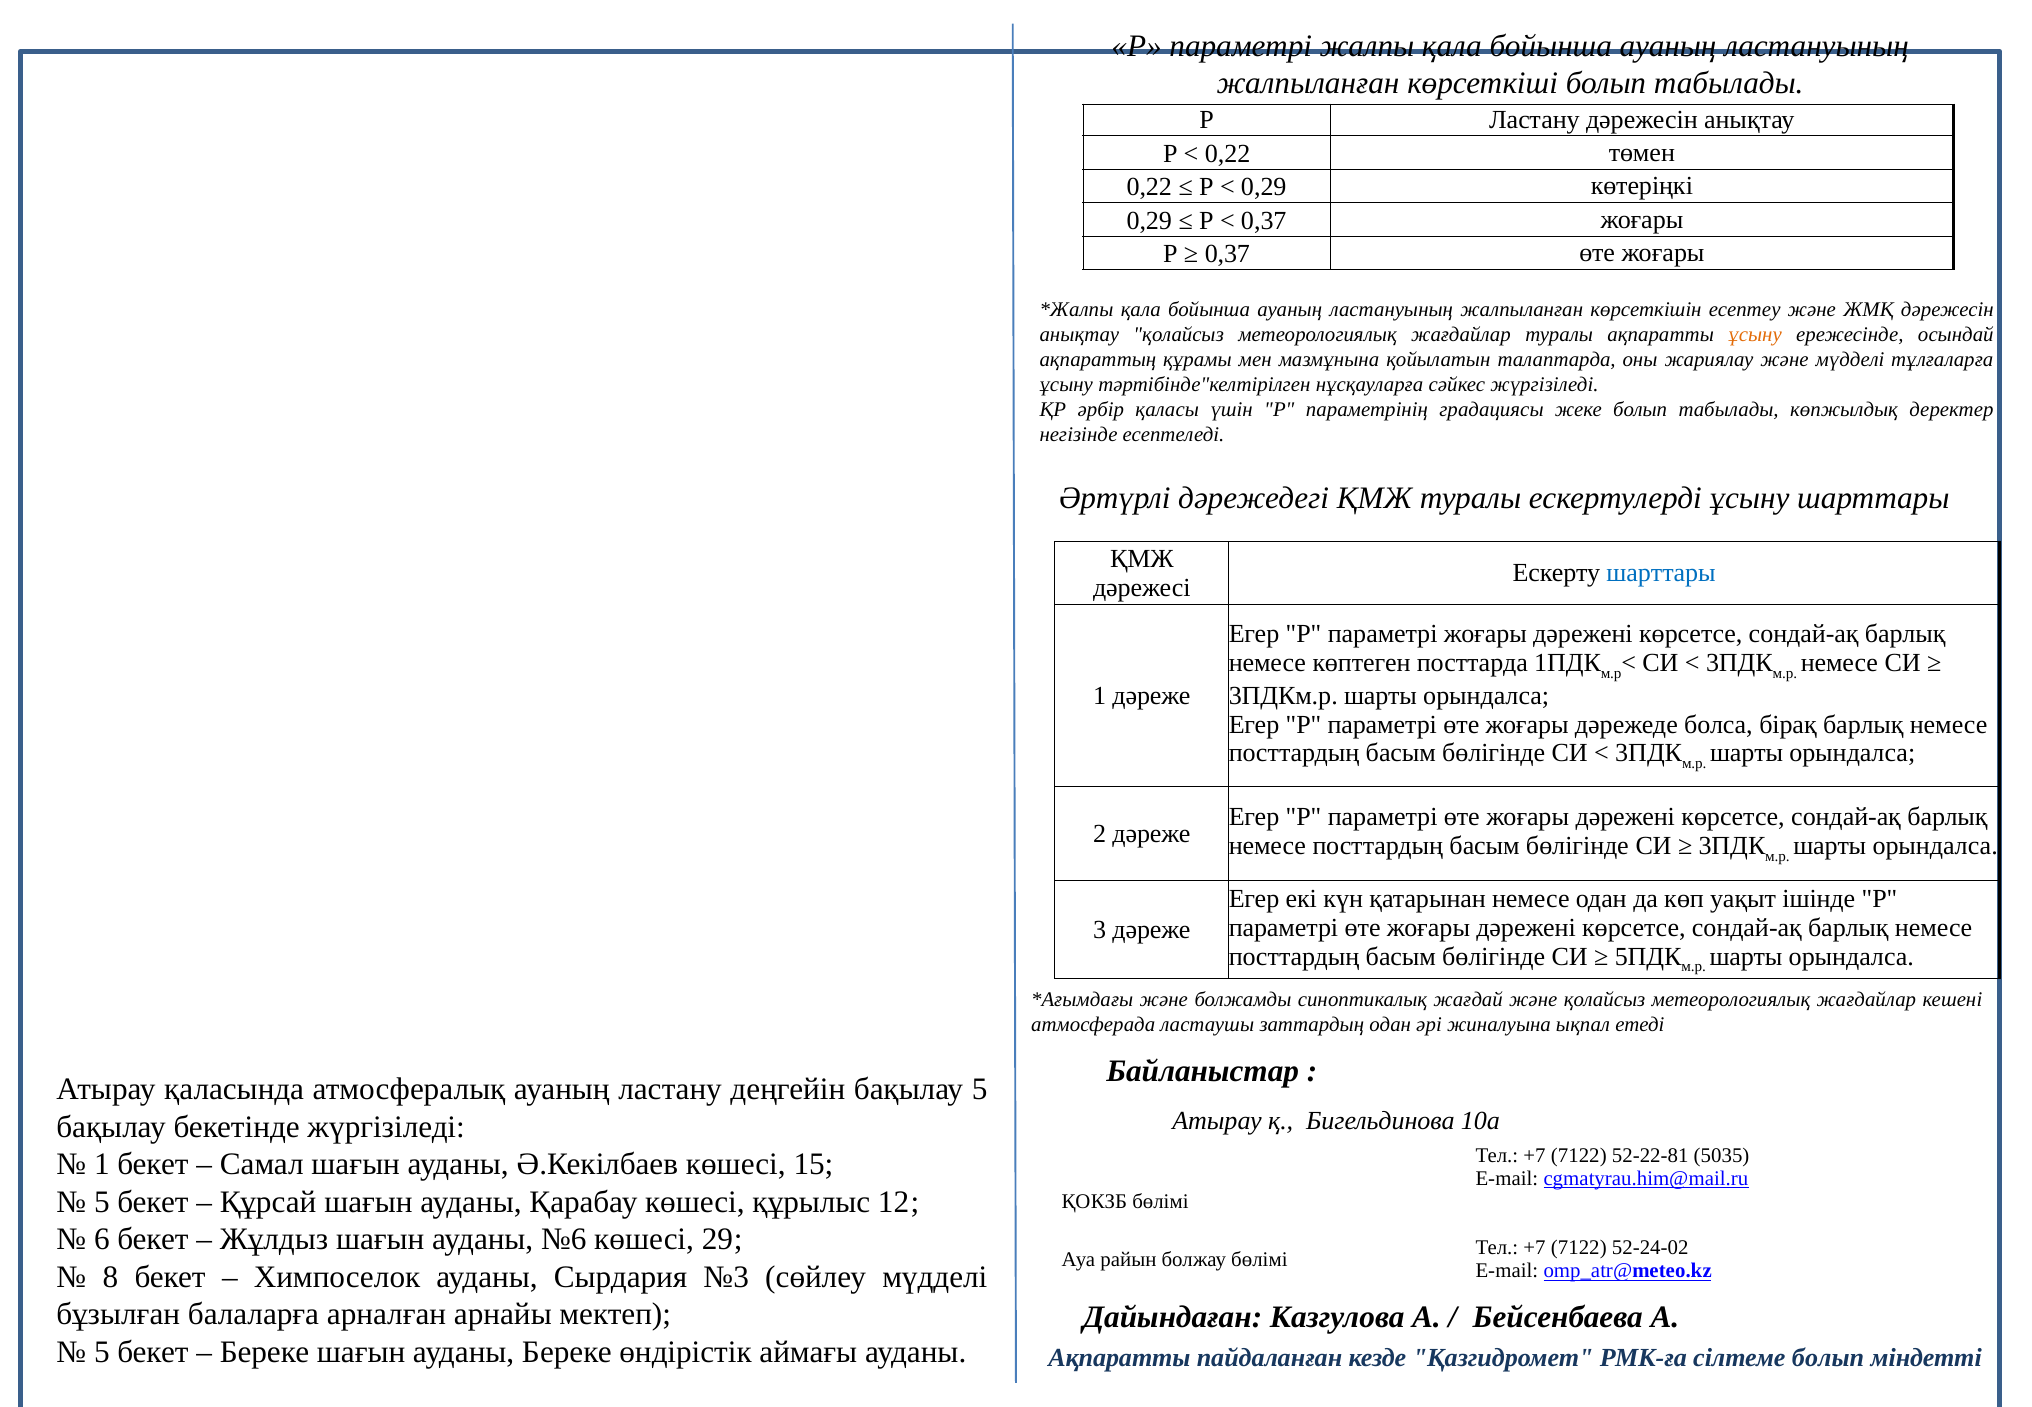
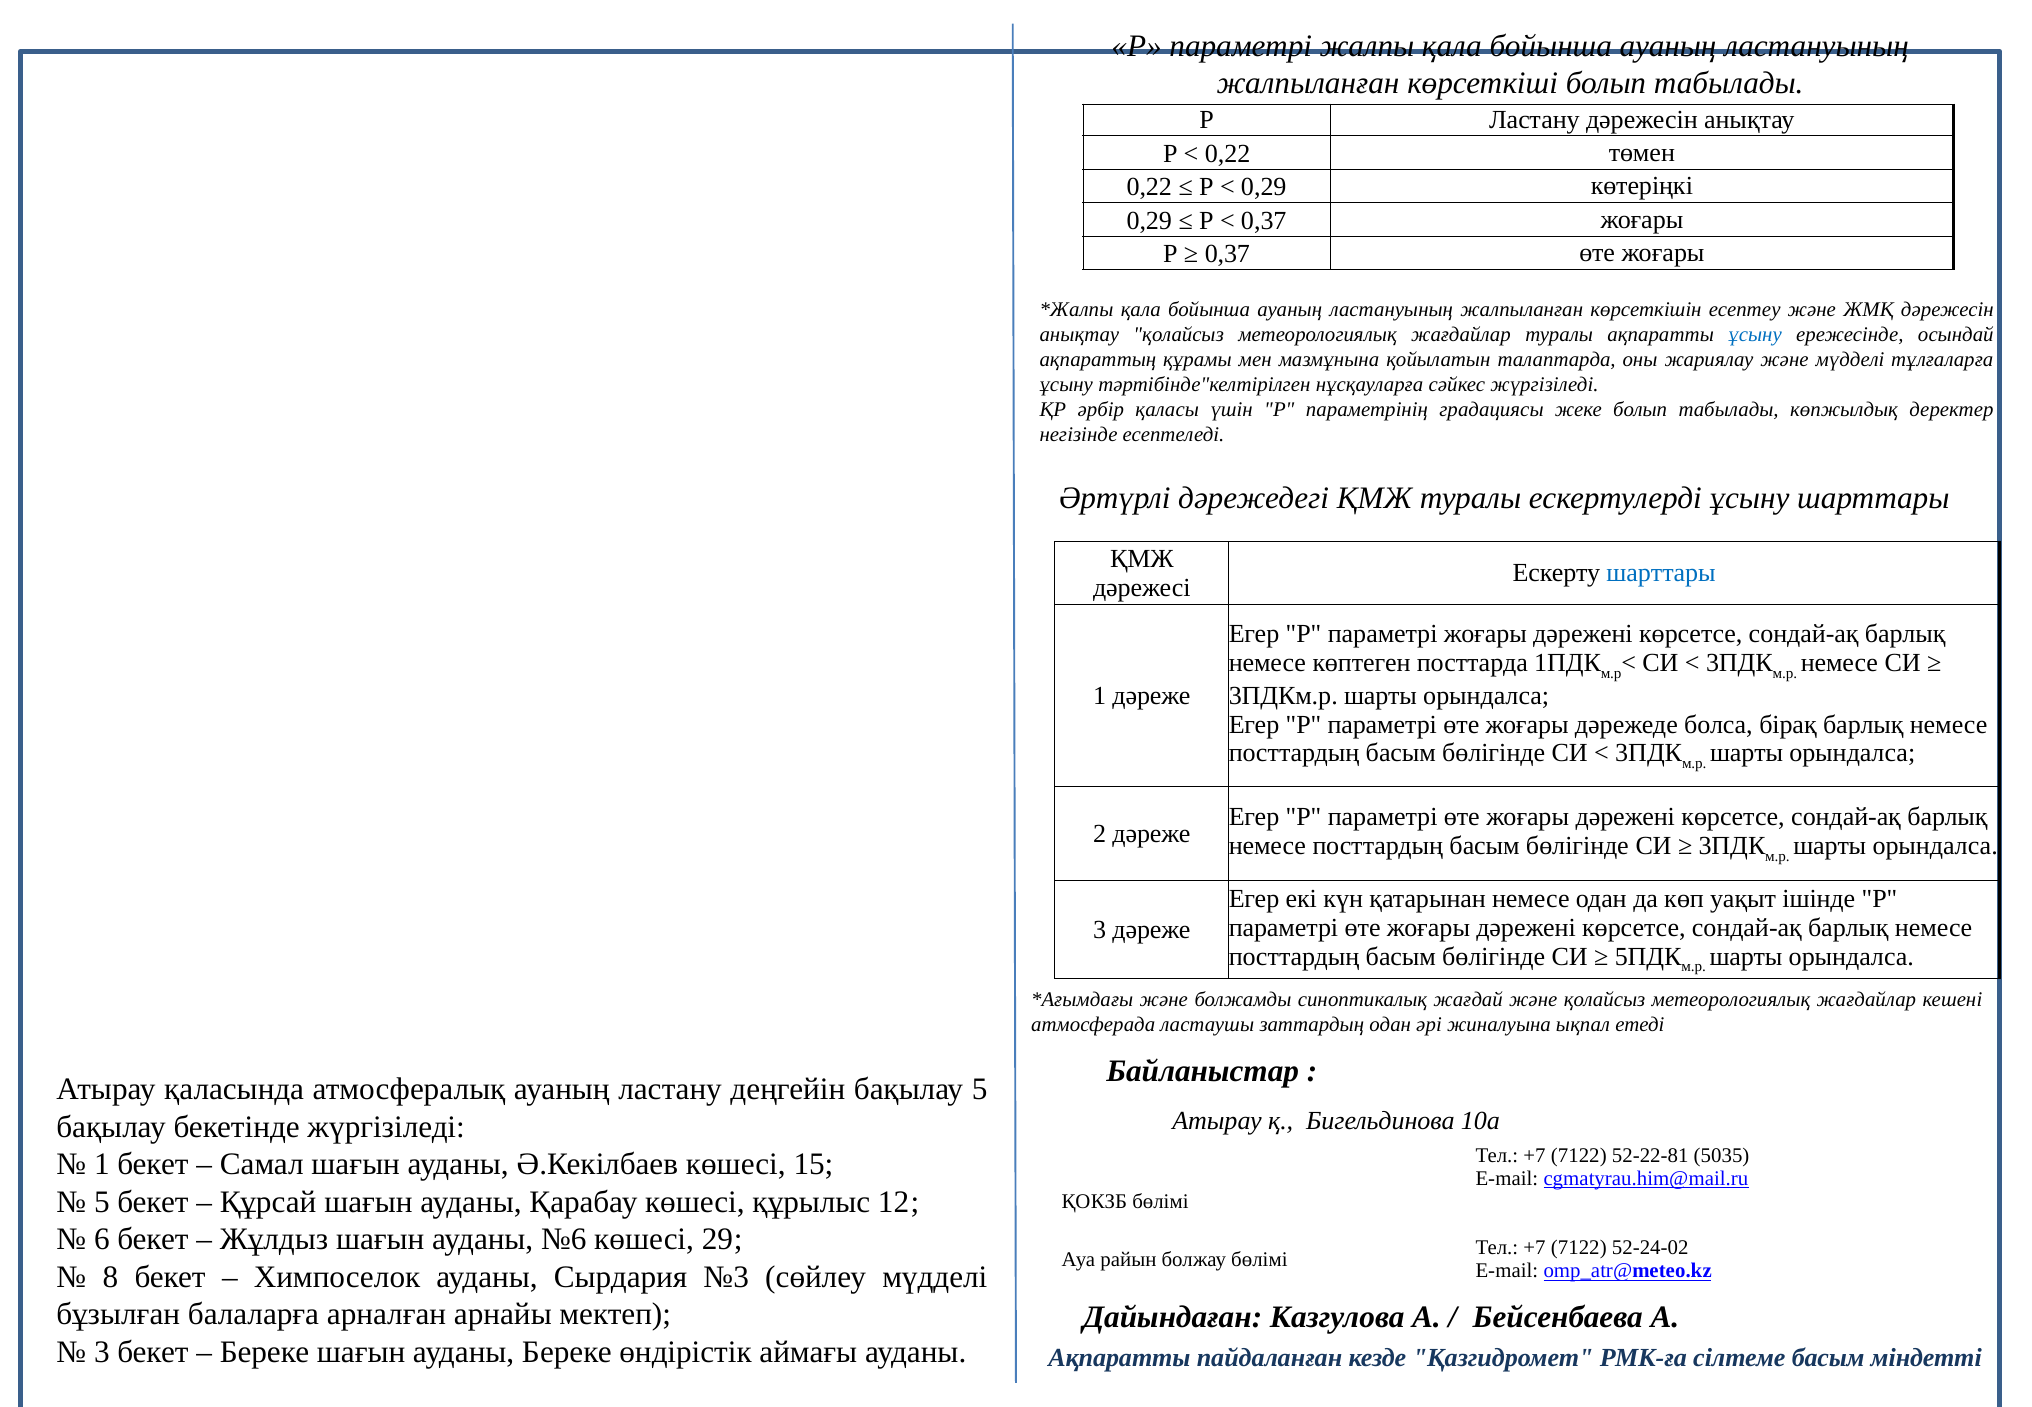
ұсыну colour: orange -> blue (1755, 334)
5: 5 -> 3 (102, 1352)
сілтеме болып: болып -> басым (1828, 1357)
